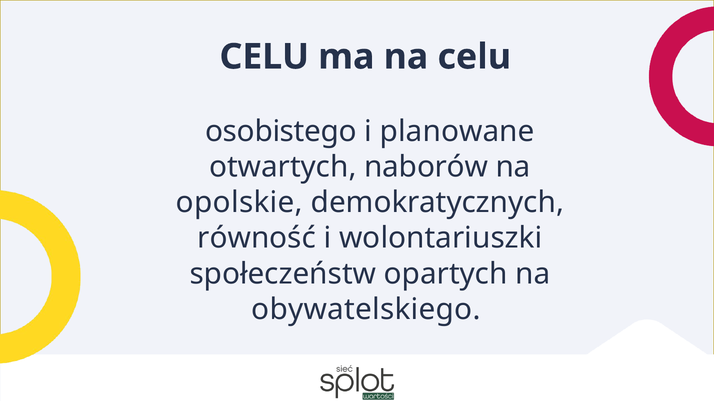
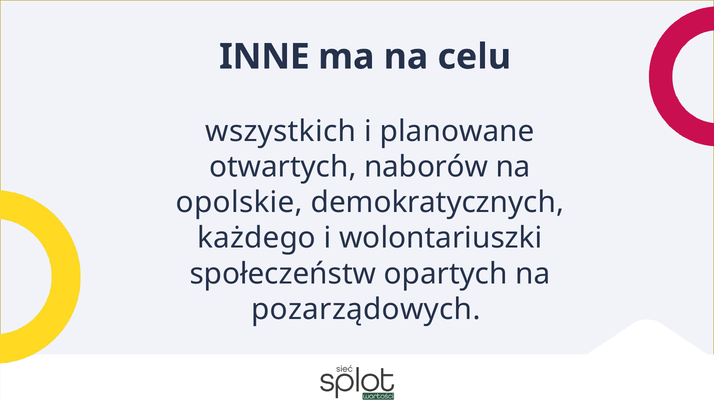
CELU: CELU -> INNE (264, 57)
osobistego: osobistego -> wszystkich (281, 131)
równość: równość -> każdego (257, 239)
obywatelskiego: obywatelskiego -> pozarządowych (366, 310)
